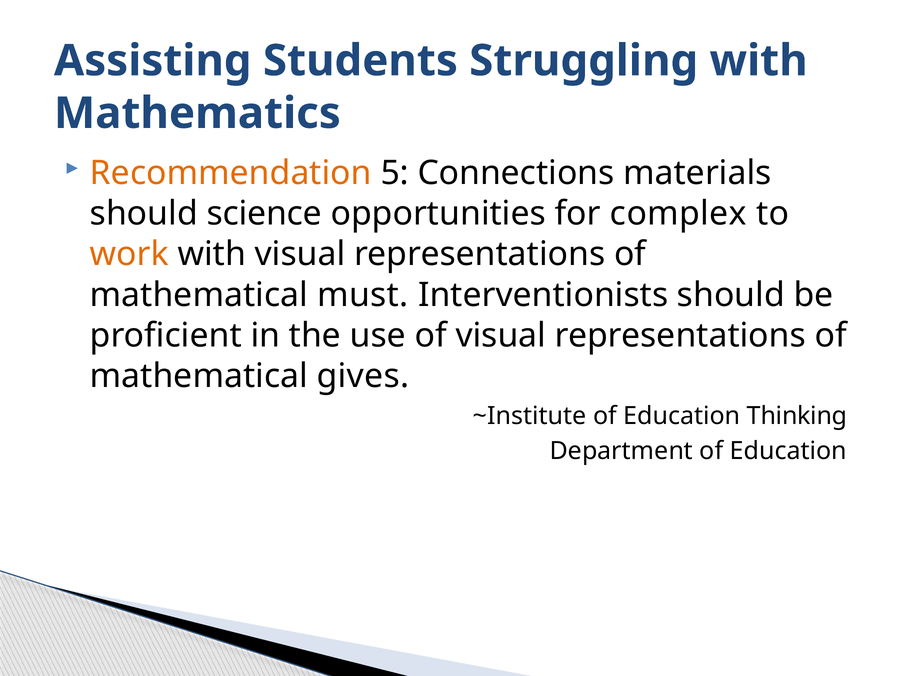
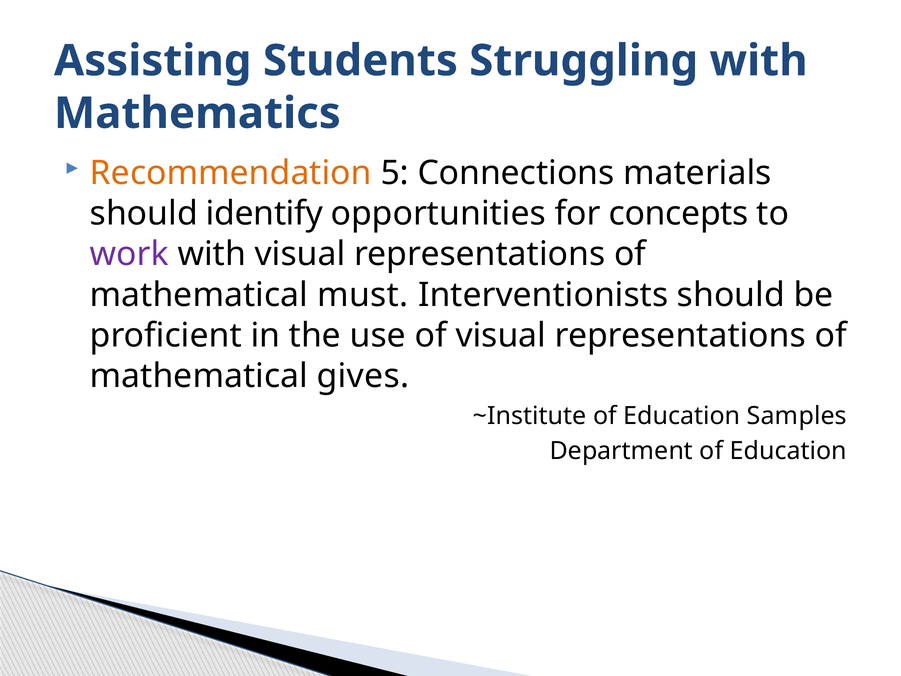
science: science -> identify (264, 214)
complex: complex -> concepts (679, 214)
work colour: orange -> purple (129, 254)
Thinking: Thinking -> Samples (797, 416)
